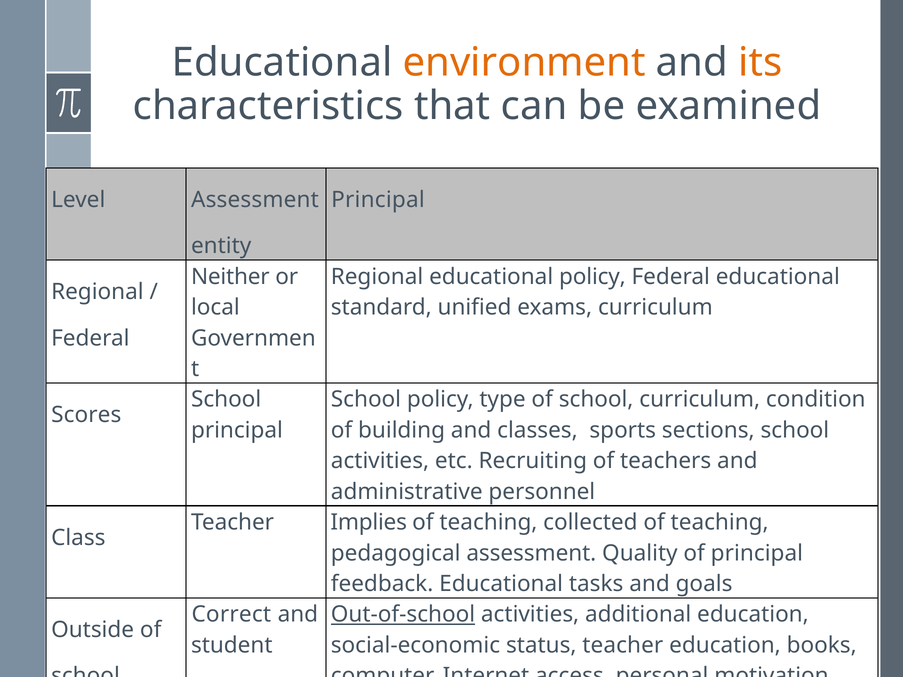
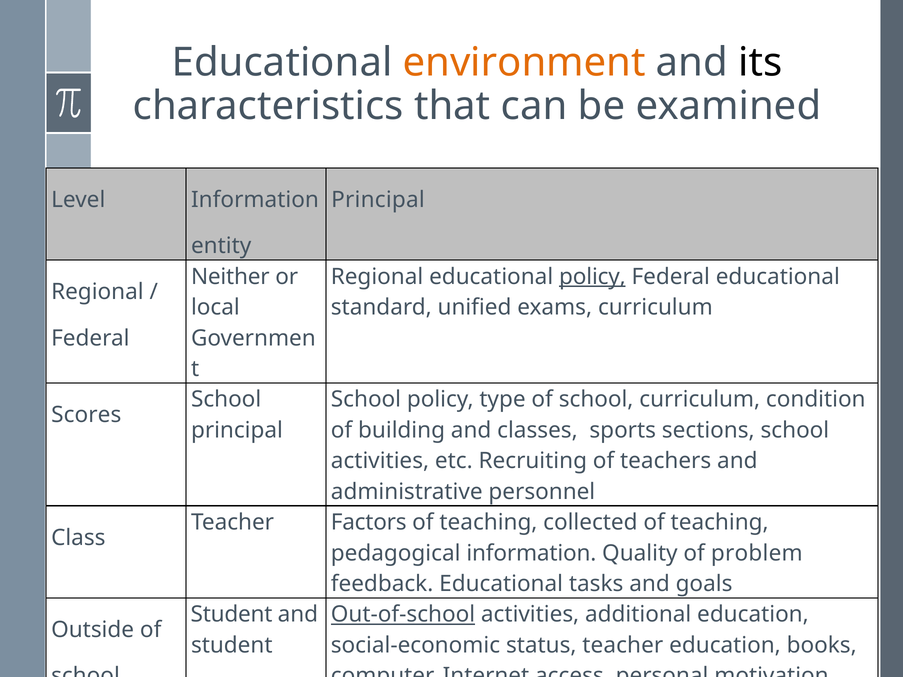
its colour: orange -> black (760, 63)
Level Assessment: Assessment -> Information (255, 200)
policy underline: none -> present (592, 277)
Implies: Implies -> Factors (369, 523)
pedagogical assessment: assessment -> information (531, 553)
of principal: principal -> problem (757, 553)
Correct: Correct -> Student (232, 615)
